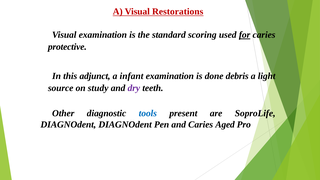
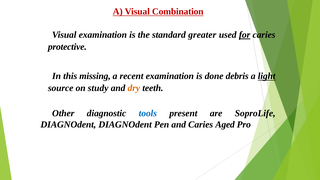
Restorations: Restorations -> Combination (178, 12)
scoring: scoring -> greater (202, 35)
adjunct: adjunct -> missing (95, 76)
infant: infant -> recent (132, 76)
light underline: none -> present (267, 76)
dry colour: purple -> orange (134, 88)
